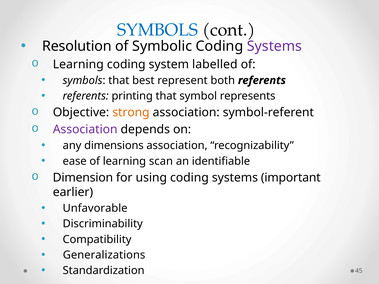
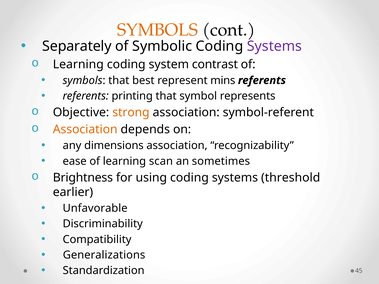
SYMBOLS colour: blue -> orange (158, 30)
Resolution: Resolution -> Separately (77, 46)
labelled: labelled -> contrast (215, 64)
both: both -> mins (223, 80)
Association colour: purple -> orange (85, 130)
identifiable: identifiable -> sometimes (221, 161)
Dimension: Dimension -> Brightness (83, 178)
important: important -> threshold (291, 178)
